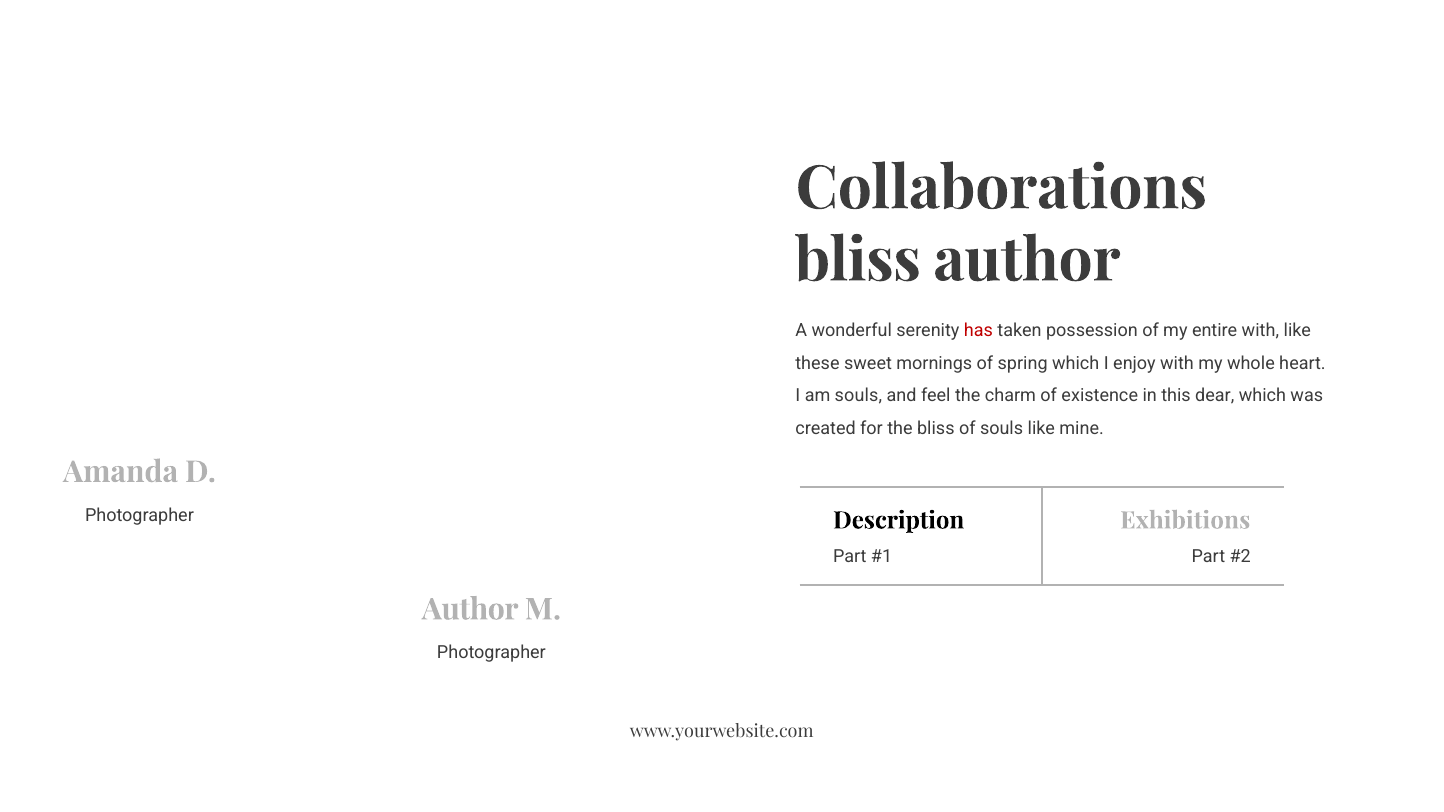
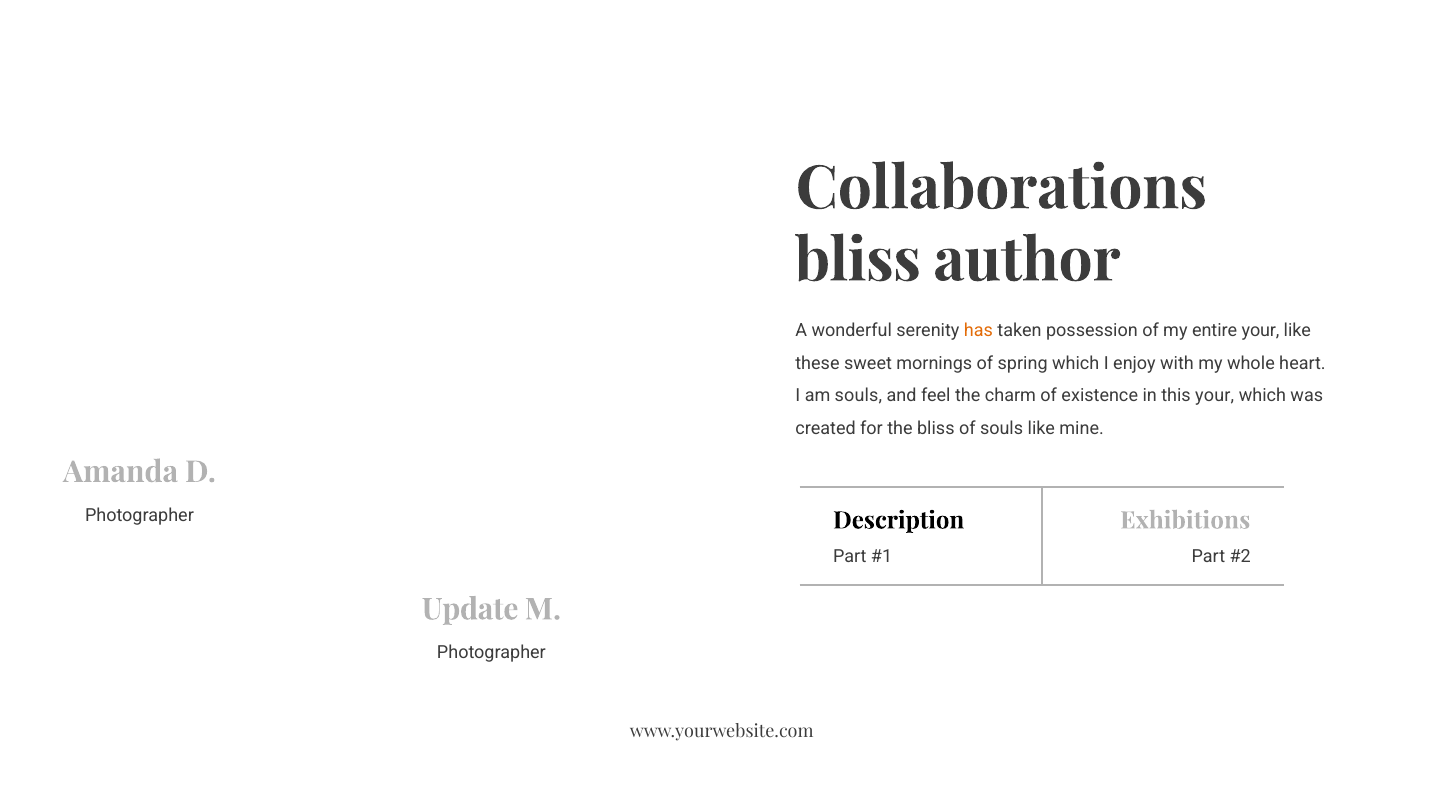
has colour: red -> orange (978, 331)
entire with: with -> your (1261, 331)
this dear: dear -> your (1215, 396)
Author: Author -> Update (470, 610)
